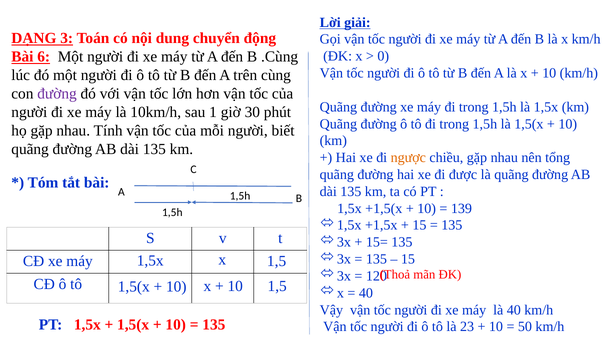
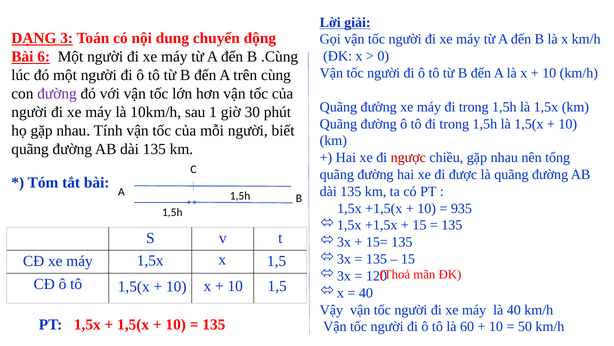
ngược colour: orange -> red (408, 157)
139: 139 -> 935 (461, 208)
23: 23 -> 60 (467, 326)
